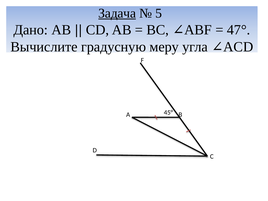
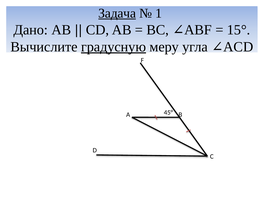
5: 5 -> 1 (159, 13)
47°: 47° -> 15° (239, 30)
градусную underline: none -> present (114, 47)
